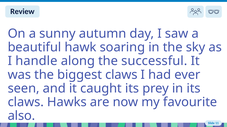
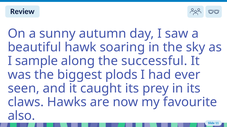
handle: handle -> sample (37, 61)
biggest claws: claws -> plods (121, 75)
